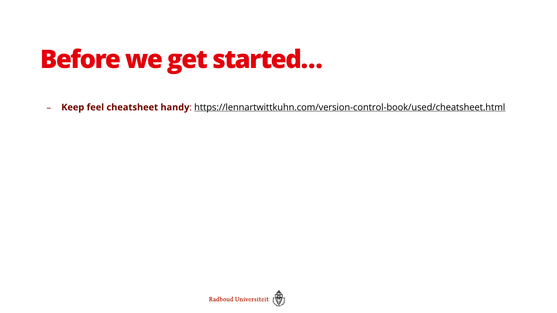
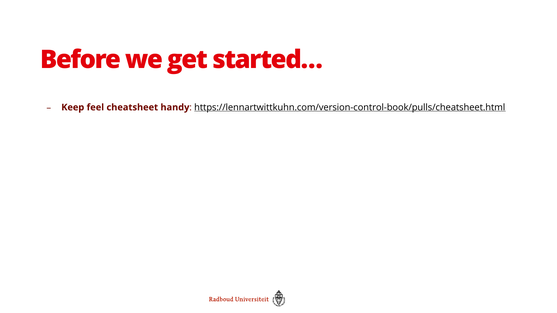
https://lennartwittkuhn.com/version-control-book/used/cheatsheet.html: https://lennartwittkuhn.com/version-control-book/used/cheatsheet.html -> https://lennartwittkuhn.com/version-control-book/pulls/cheatsheet.html (350, 107)
